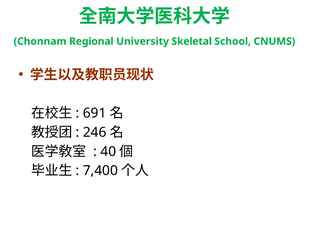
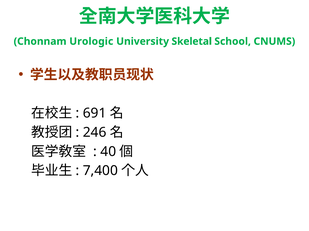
Regional: Regional -> Urologic (91, 42)
